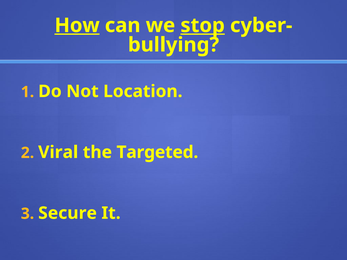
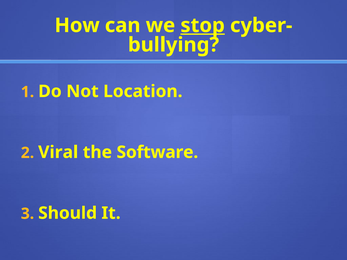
How underline: present -> none (77, 25)
Targeted: Targeted -> Software (157, 152)
Secure: Secure -> Should (68, 213)
